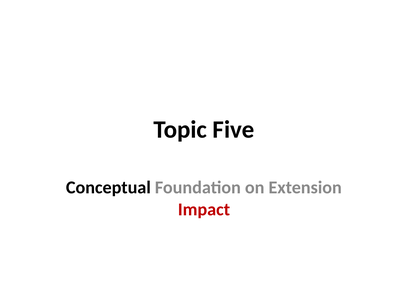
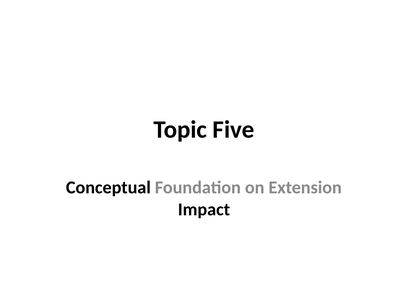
Impact colour: red -> black (204, 209)
